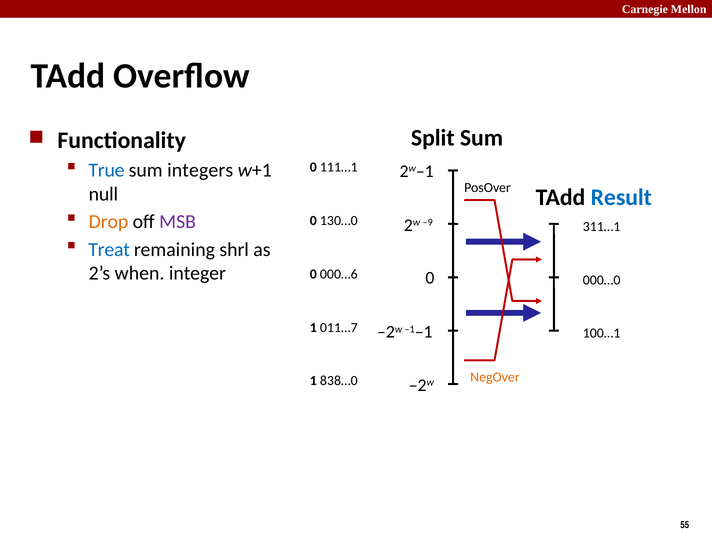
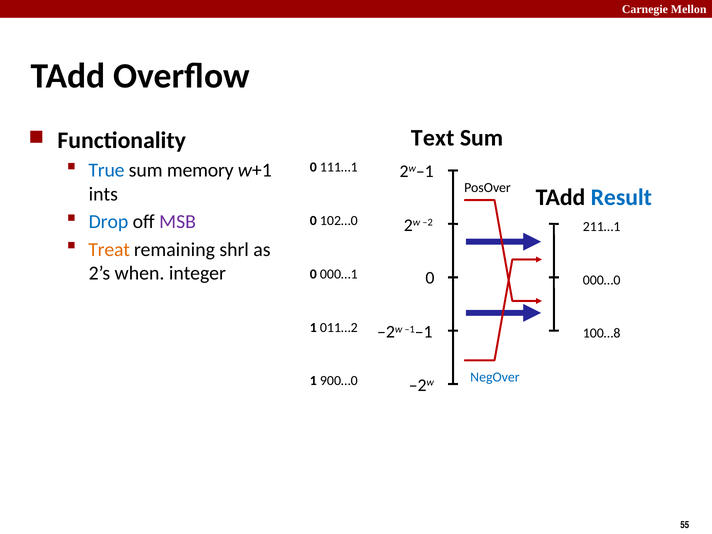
Split: Split -> Text (433, 138)
integers: integers -> memory (200, 170)
null: null -> ints (103, 194)
Drop colour: orange -> blue (108, 222)
130…0: 130…0 -> 102…0 (339, 221)
–9: –9 -> –2 (428, 222)
311…1: 311…1 -> 211…1 (602, 227)
Treat colour: blue -> orange (109, 250)
000…6: 000…6 -> 000…1 (339, 274)
011…7: 011…7 -> 011…2 (339, 327)
100…1: 100…1 -> 100…8 (602, 333)
NegOver colour: orange -> blue (495, 377)
838…0: 838…0 -> 900…0 (339, 381)
